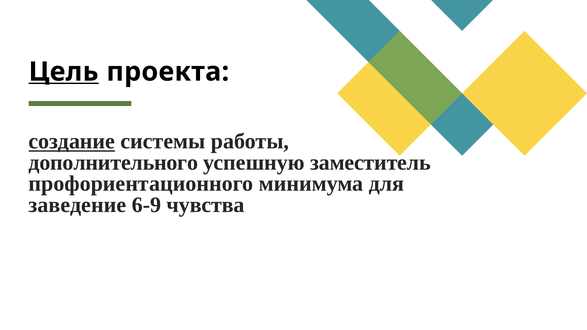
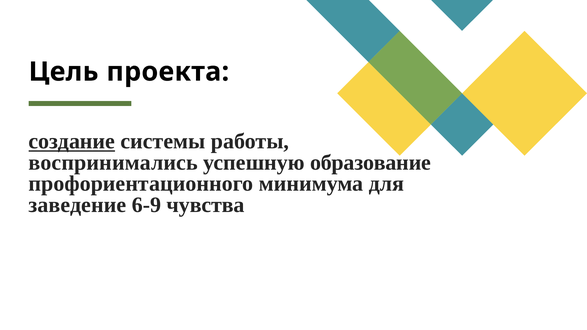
Цель underline: present -> none (64, 72)
дополнительного: дополнительного -> воспринимались (113, 163)
заместитель: заместитель -> образование (370, 163)
